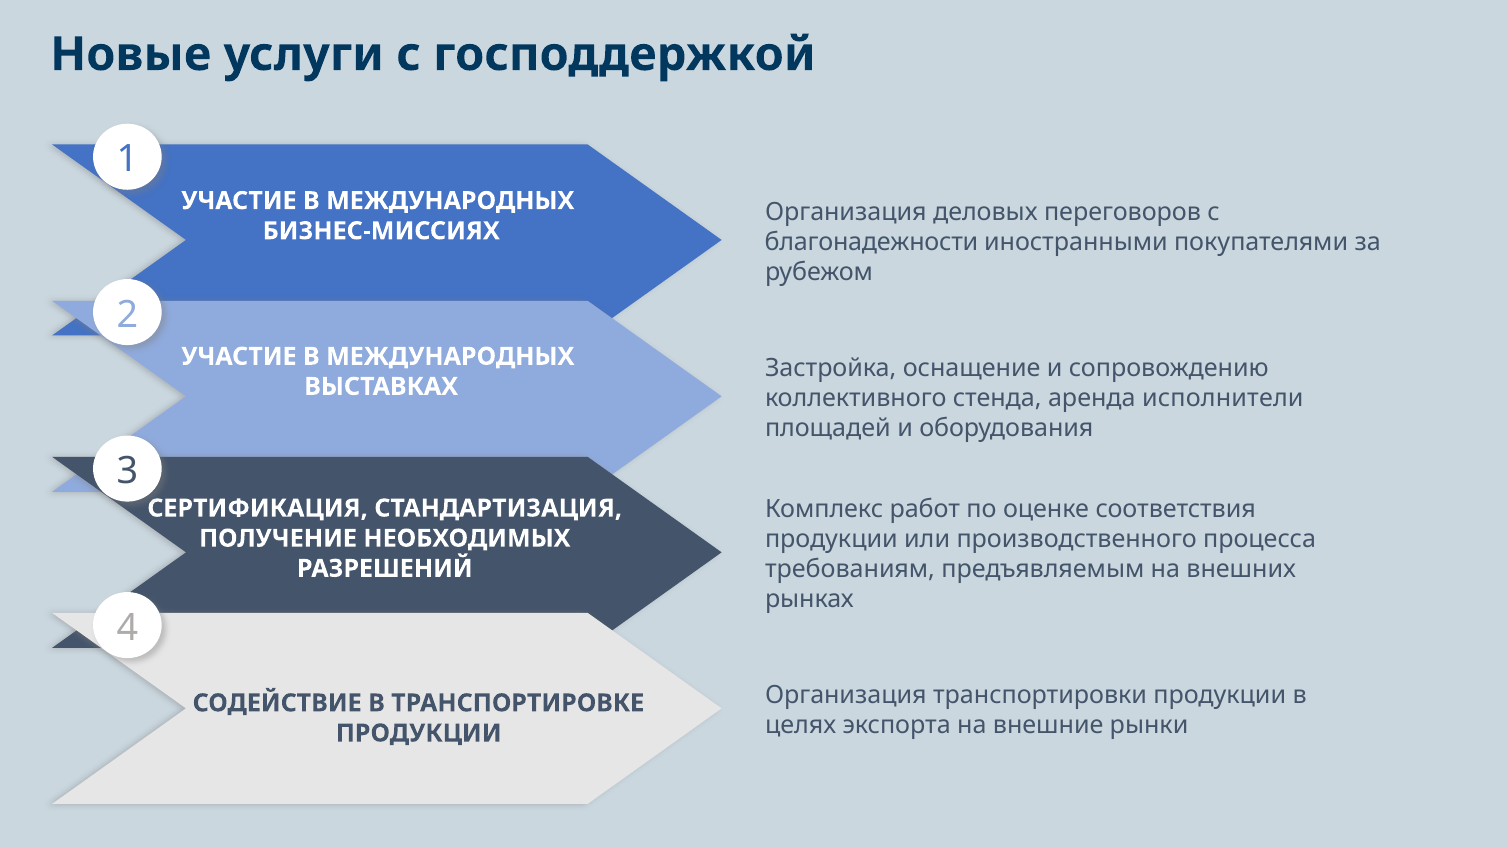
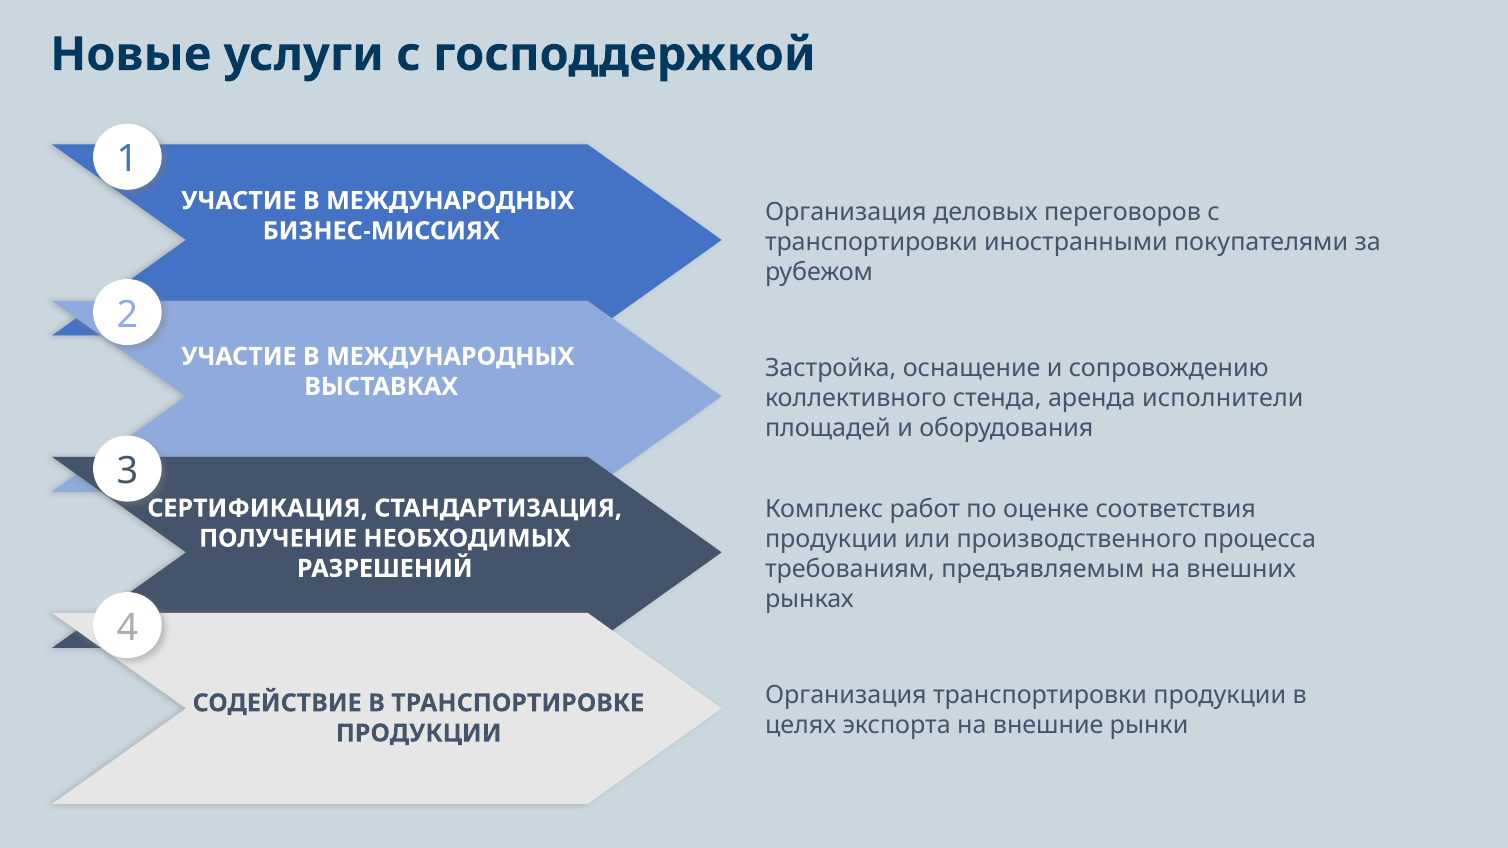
благонадежности: благонадежности -> транспортировки (871, 242)
